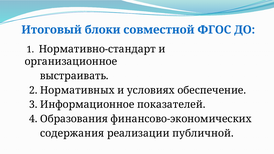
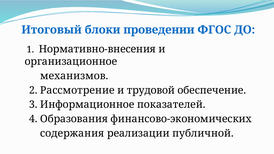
совместной: совместной -> проведении (159, 30)
Нормативно-стандарт: Нормативно-стандарт -> Нормативно-внесения (97, 49)
выстраивать: выстраивать -> механизмов (74, 76)
Нормативных: Нормативных -> Рассмотрение (77, 90)
условиях: условиях -> трудовой (151, 90)
